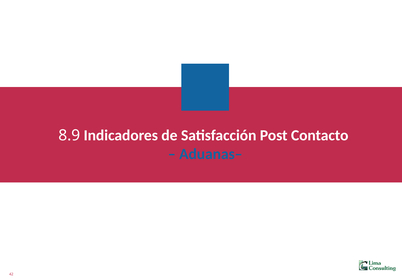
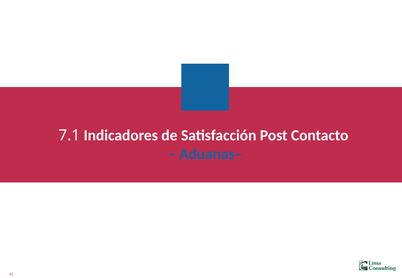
8.9: 8.9 -> 7.1 (69, 136)
